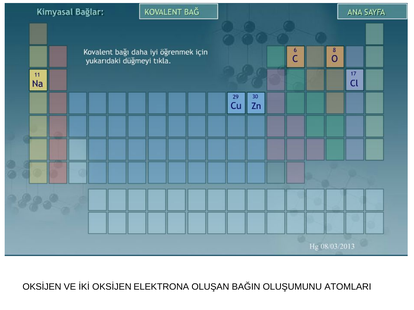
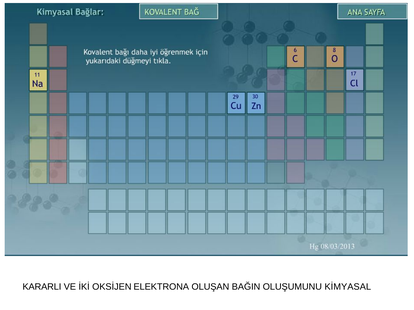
OKSİJEN: OKSİJEN -> KARARLI (42, 287)
ATOMLARI: ATOMLARI -> KİMYASAL (348, 287)
